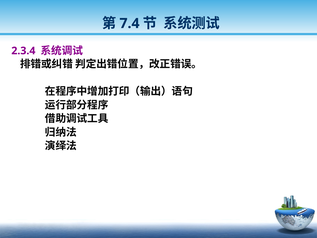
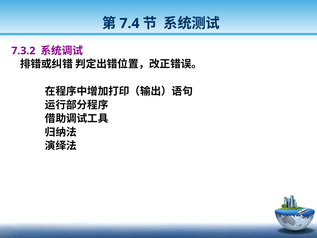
2.3.4: 2.3.4 -> 7.3.2 (23, 51)
